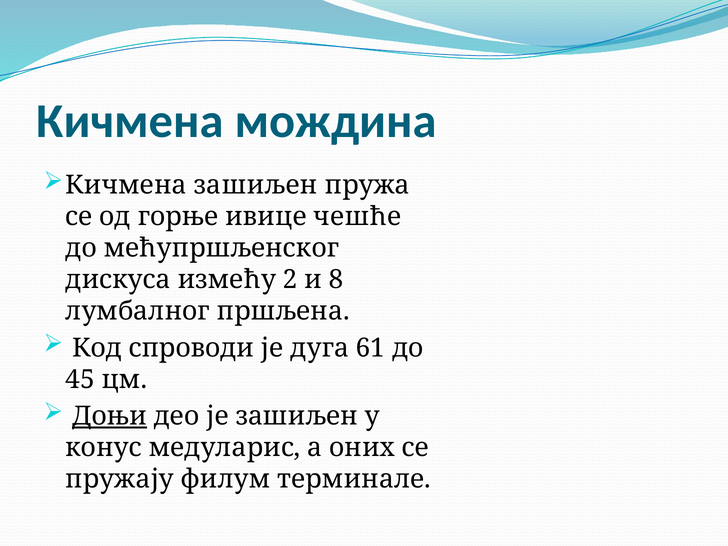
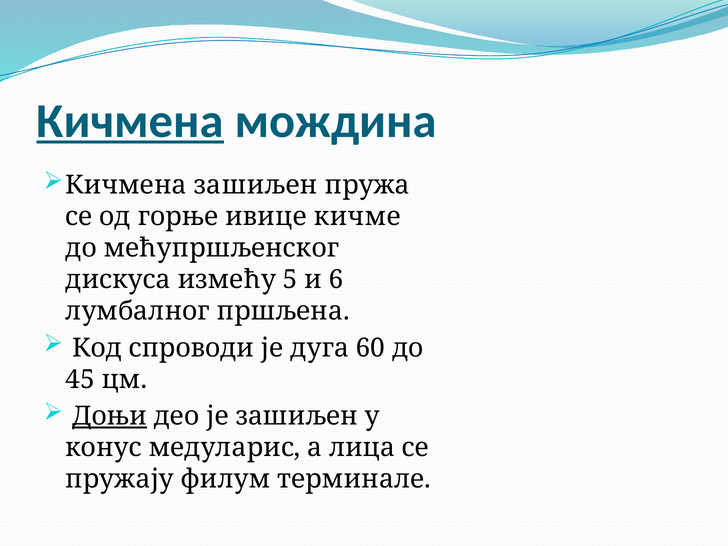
Кичмена underline: none -> present (130, 121)
чешће: чешће -> кичме (357, 217)
2: 2 -> 5 (290, 280)
8: 8 -> 6 (336, 280)
61: 61 -> 60 (371, 348)
оних: оних -> лица (362, 448)
